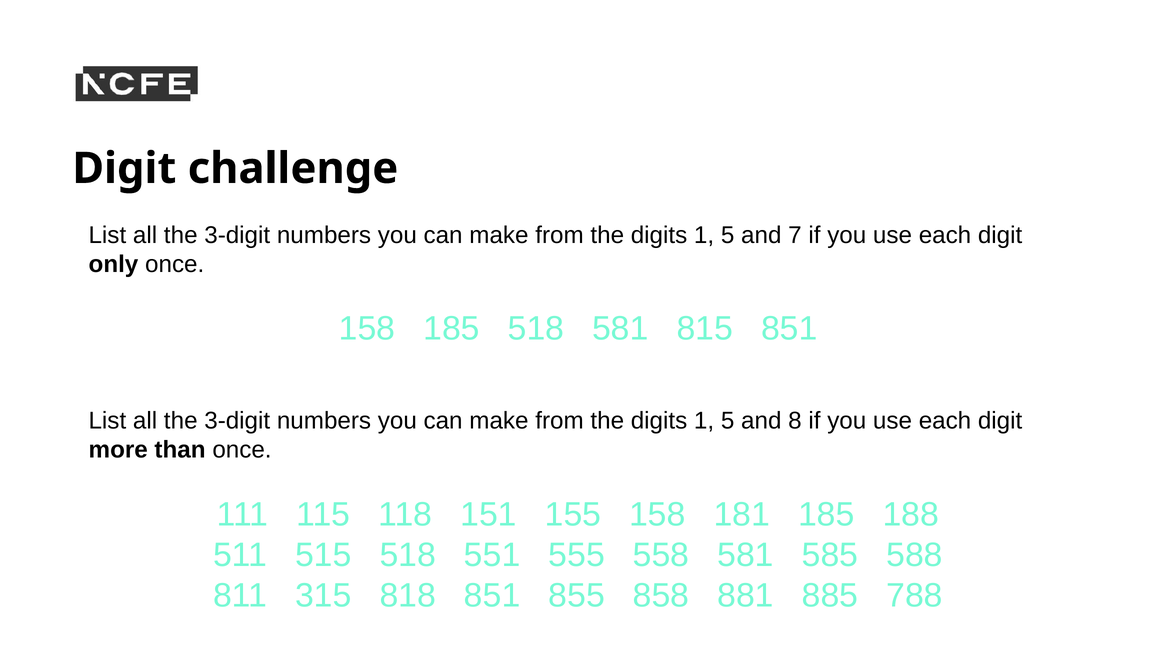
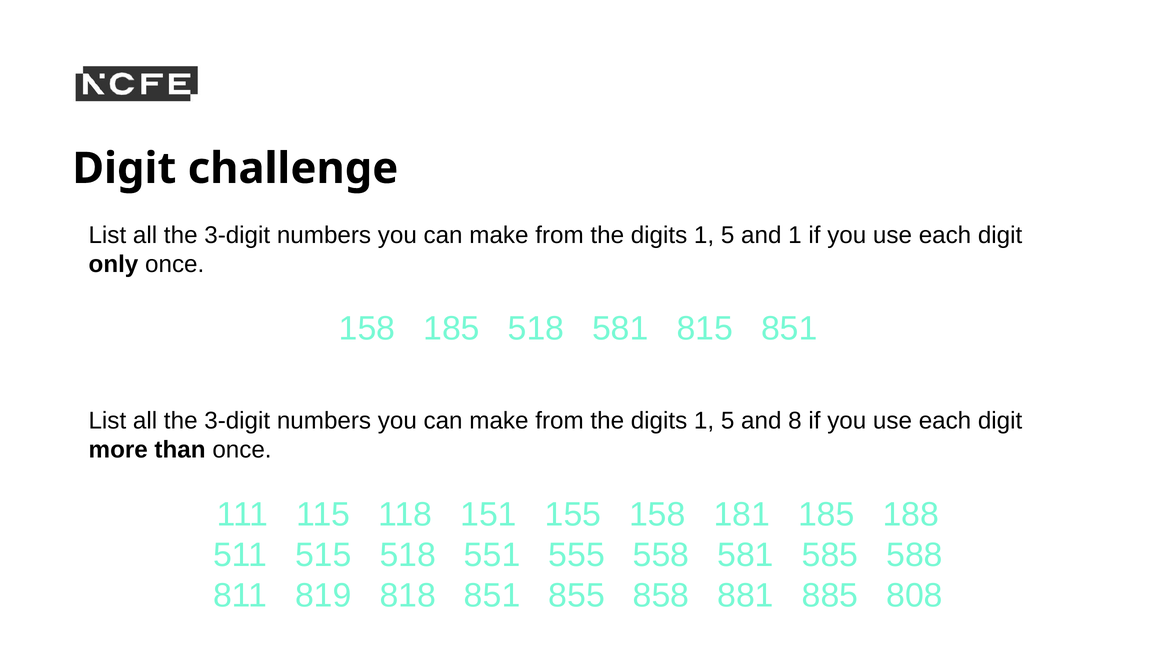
and 7: 7 -> 1 (795, 235)
315: 315 -> 819 (323, 596)
788: 788 -> 808 (915, 596)
